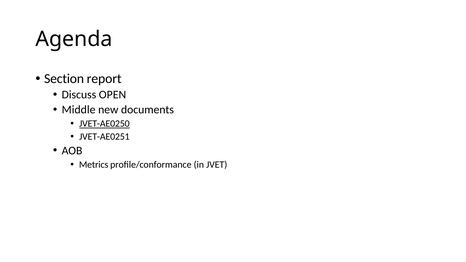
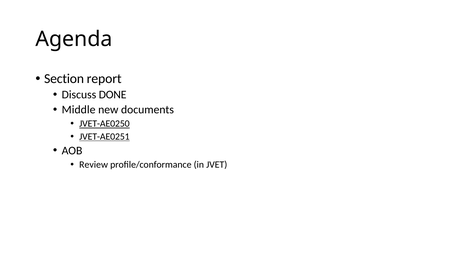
OPEN: OPEN -> DONE (113, 95)
JVET-AE0251 underline: none -> present (104, 137)
Metrics: Metrics -> Review (94, 165)
